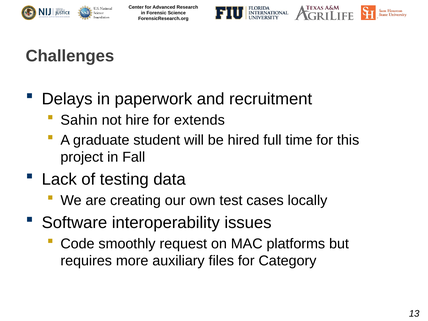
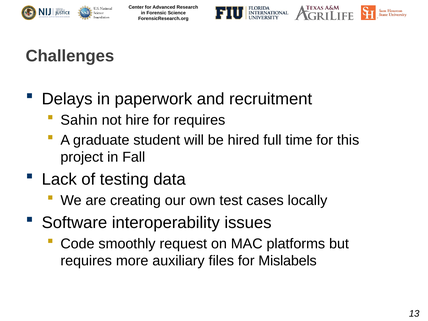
for extends: extends -> requires (200, 120)
Category: Category -> Mislabels (288, 261)
